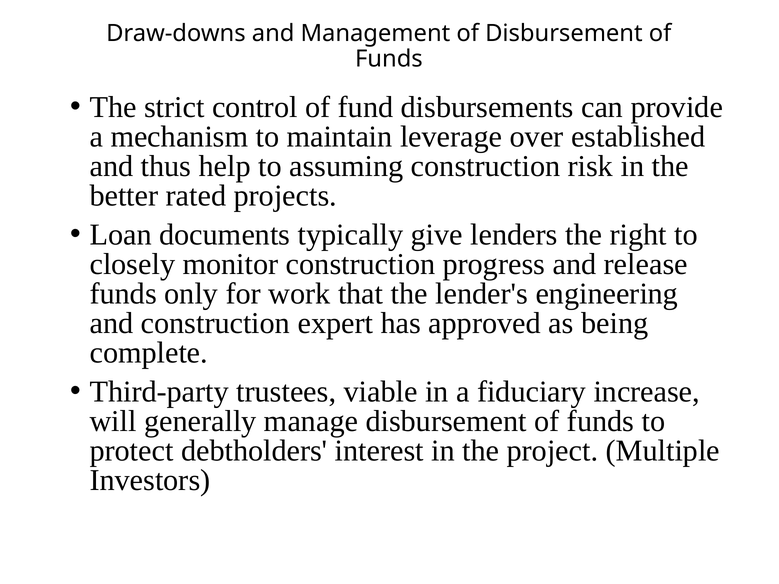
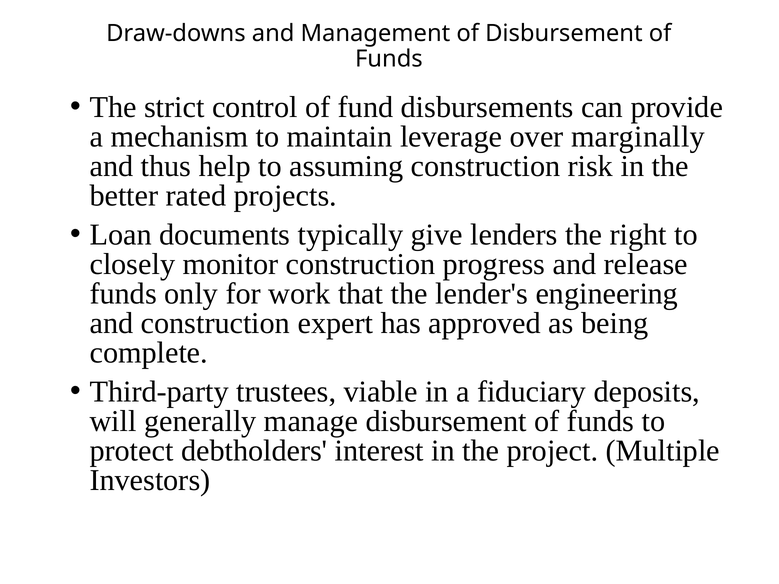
established: established -> marginally (638, 137)
increase: increase -> deposits (647, 392)
